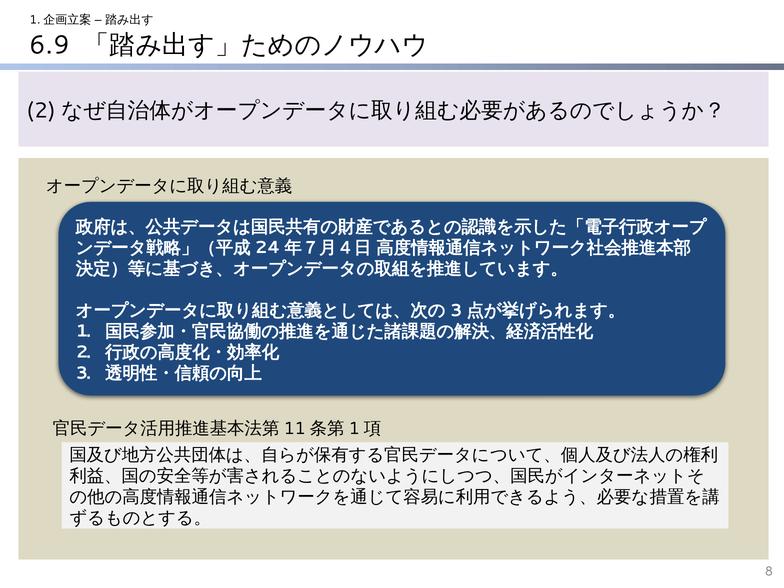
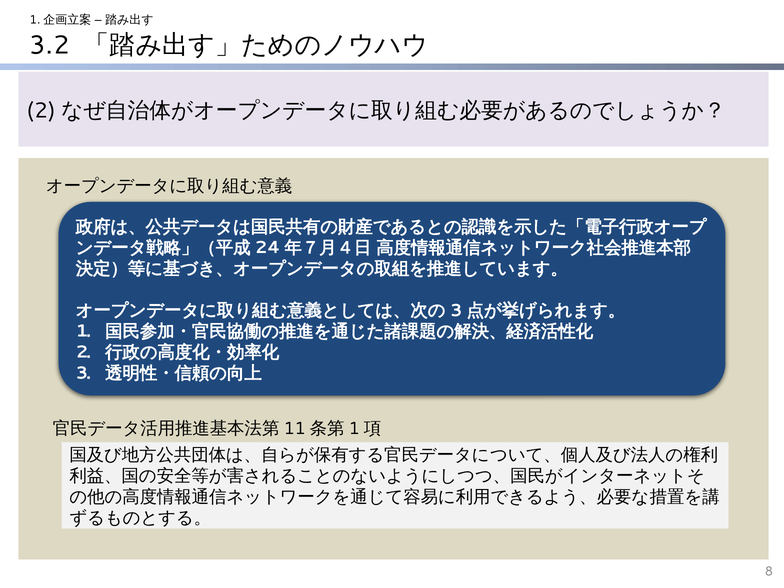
6.9: 6.9 -> 3.2 (50, 45)
